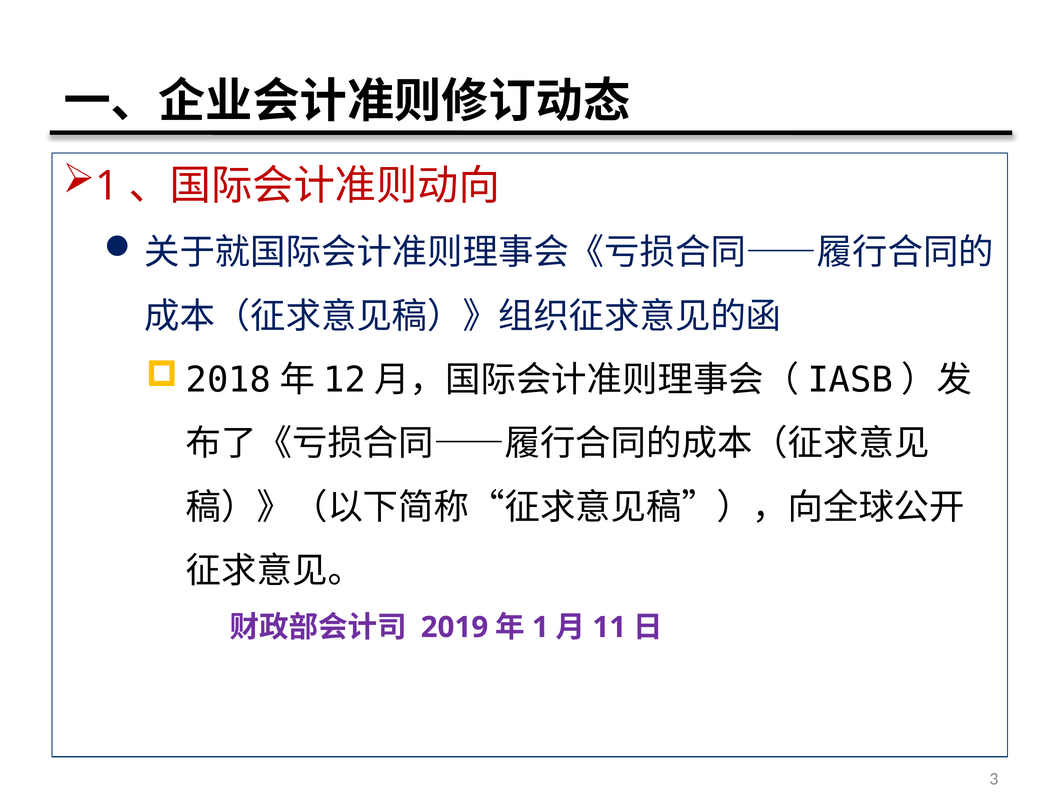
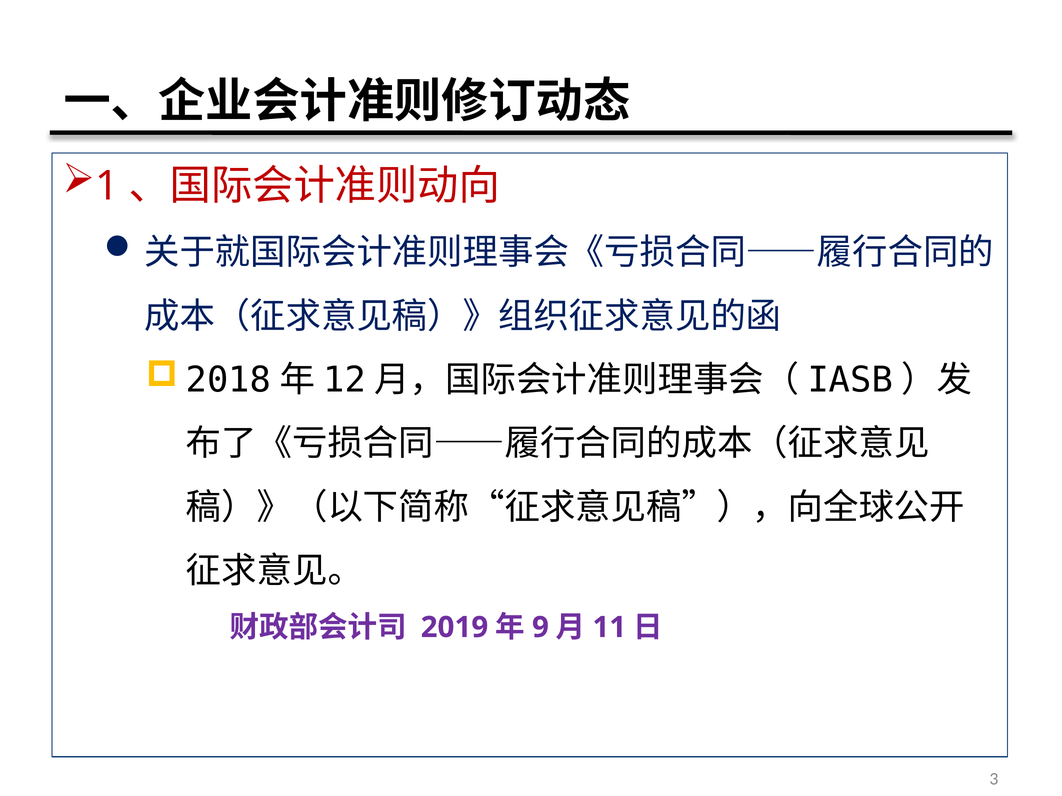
1: 1 -> 9 (540, 628)
